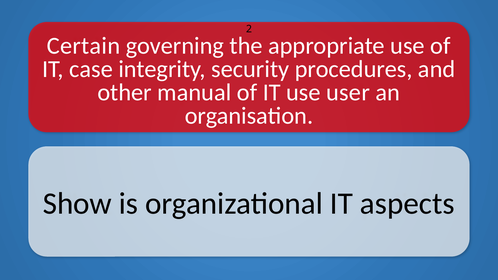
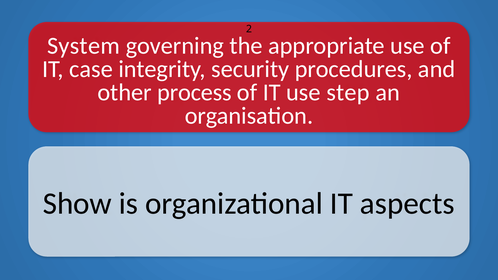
Certain: Certain -> System (84, 46)
manual: manual -> process (194, 92)
user: user -> step (348, 92)
